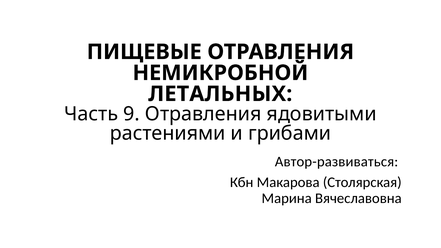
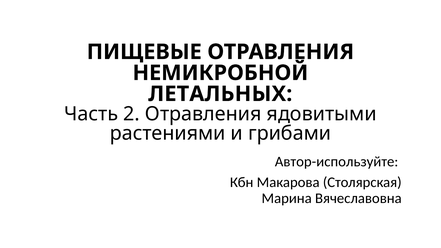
9: 9 -> 2 (132, 114)
Автор-развиваться: Автор-развиваться -> Автор-используйте (337, 162)
